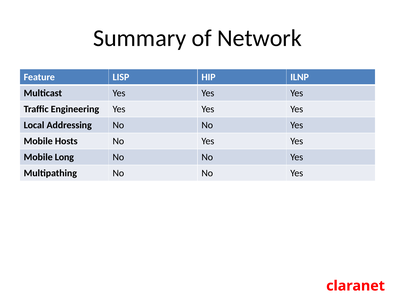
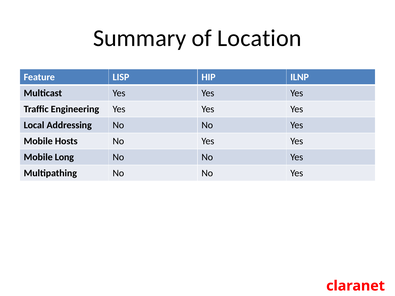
Network: Network -> Location (259, 38)
